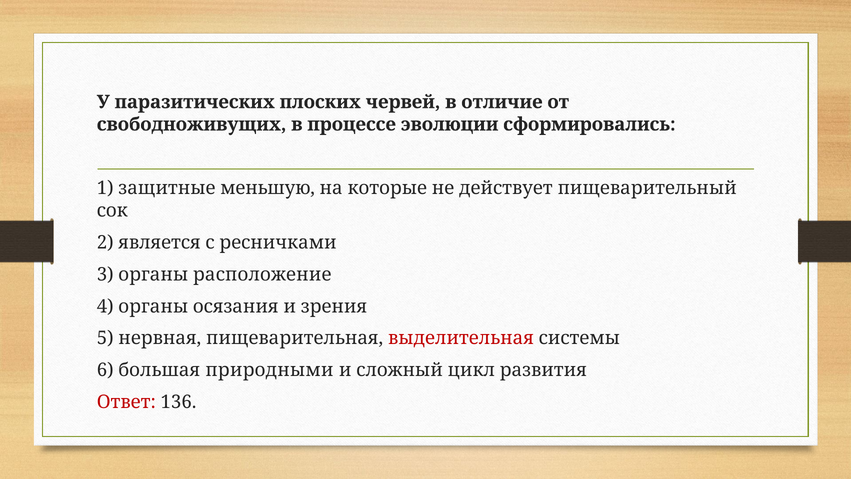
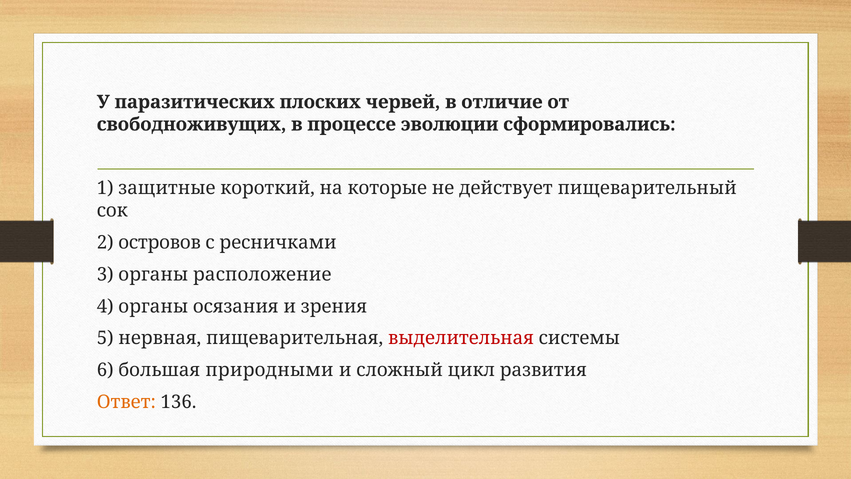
меньшую: меньшую -> короткий (268, 188)
является: является -> островов (160, 242)
Ответ colour: red -> orange (126, 402)
